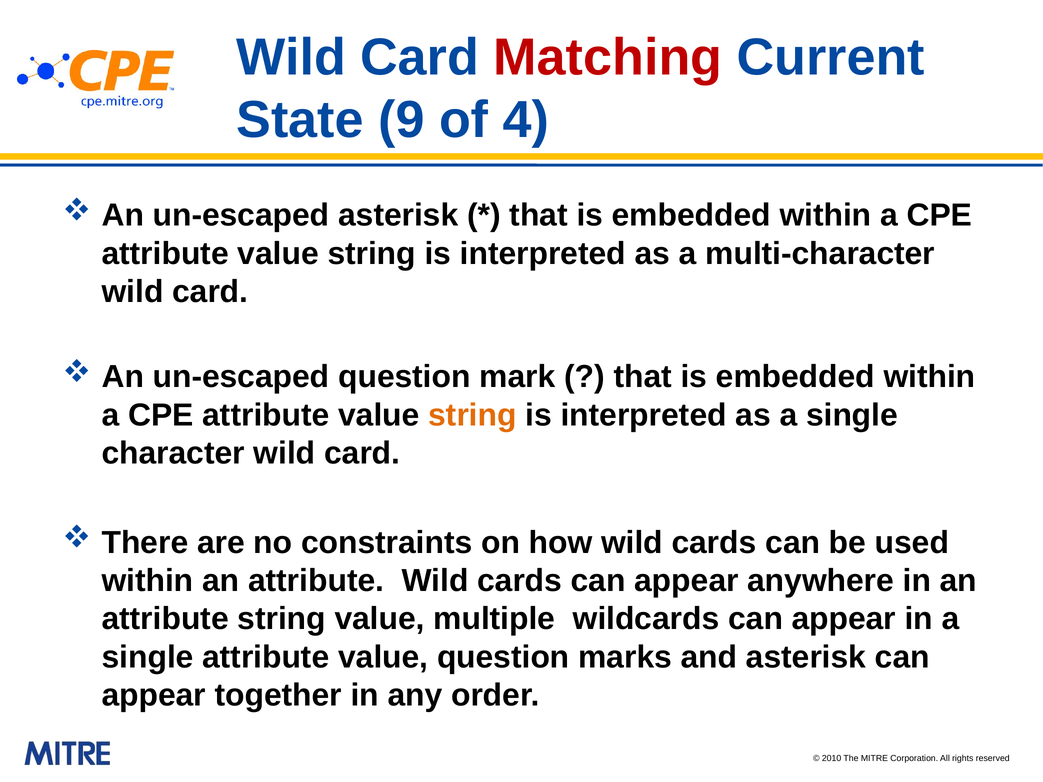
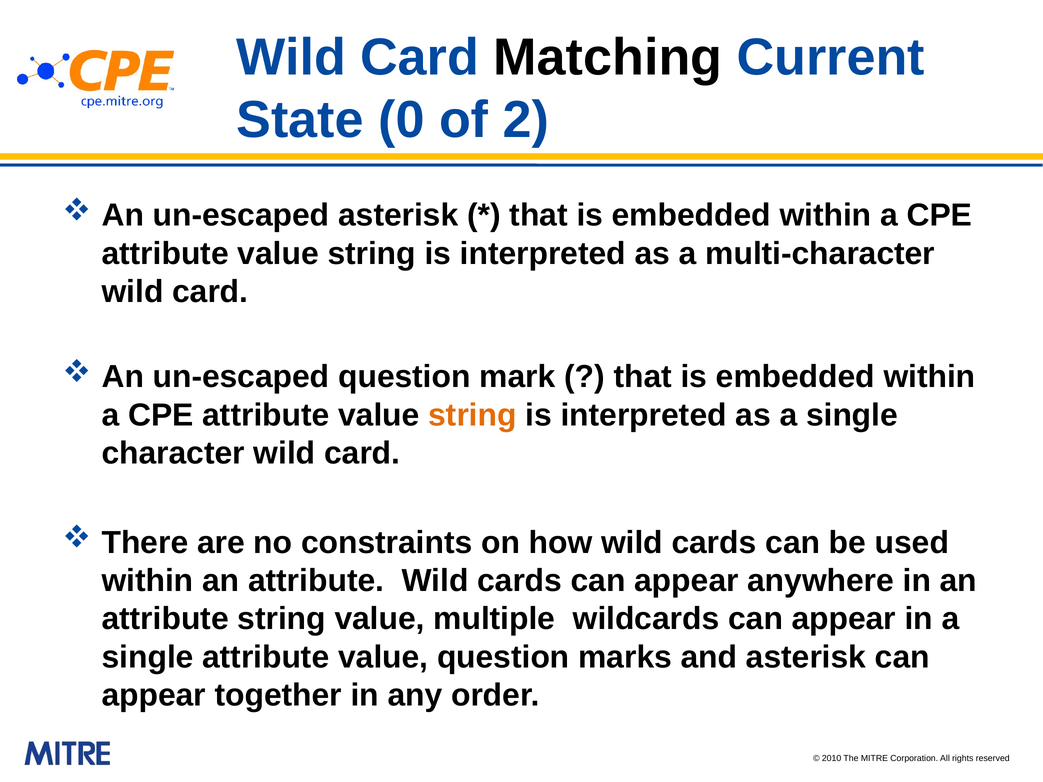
Matching colour: red -> black (608, 58)
9: 9 -> 0 (401, 120)
4: 4 -> 2 (526, 120)
